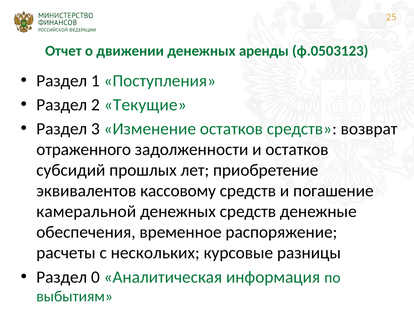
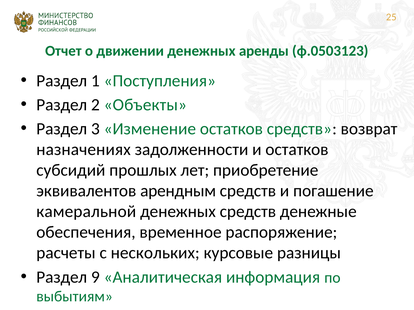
Текущие: Текущие -> Объекты (145, 105)
отраженного: отраженного -> назначениях (84, 150)
кассовому: кассовому -> арендным (178, 191)
0: 0 -> 9 (95, 277)
